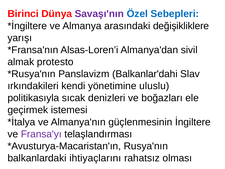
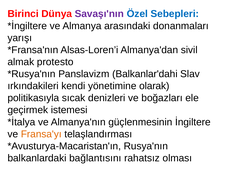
değişikliklere: değişikliklere -> donanmaları (181, 26)
uluslu: uluslu -> olarak (154, 86)
Fransa'yı colour: purple -> orange (41, 134)
ihtiyaçlarını: ihtiyaçlarını -> bağlantısını (95, 158)
